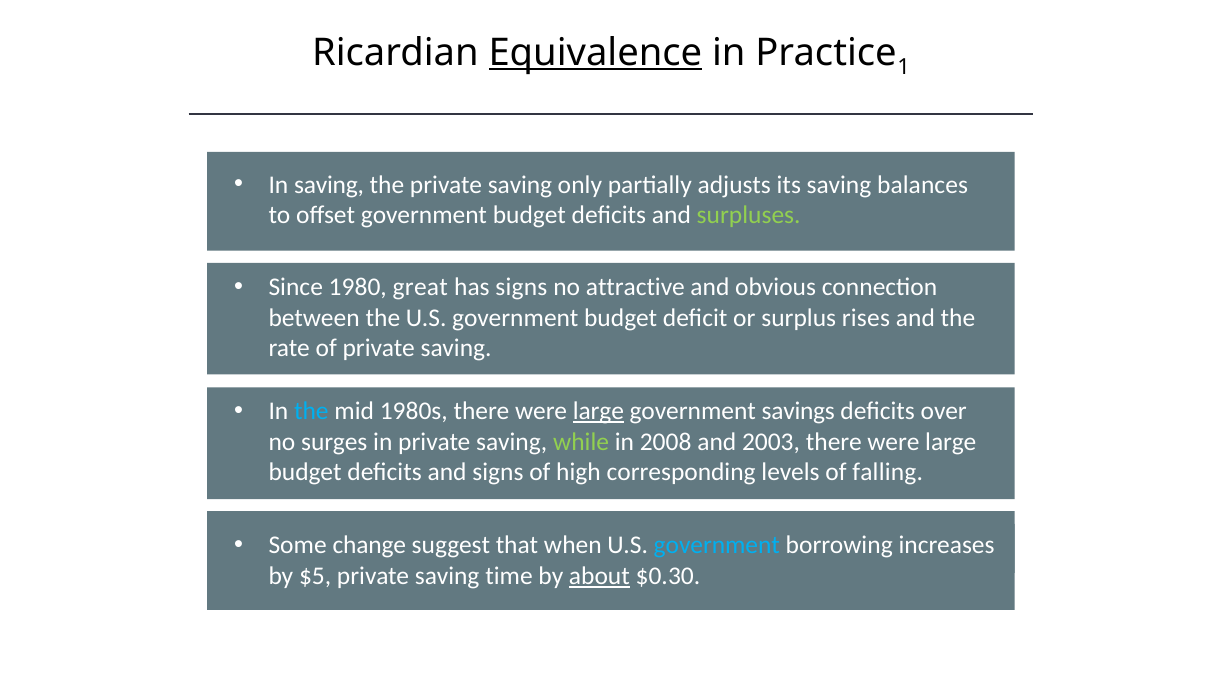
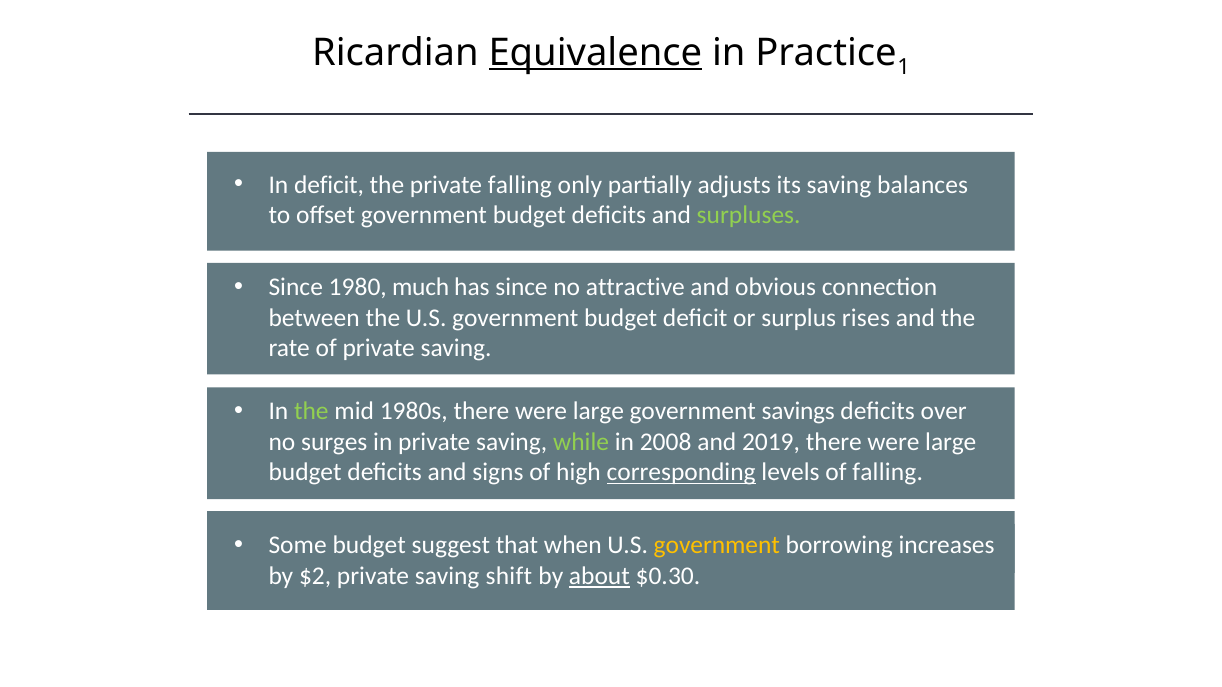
In saving: saving -> deficit (329, 185)
the private saving: saving -> falling (520, 185)
great: great -> much (421, 288)
has signs: signs -> since (522, 288)
the colour: light blue -> light green (311, 411)
large underline: present -> none (598, 411)
2003: 2003 -> 2019 (771, 442)
corresponding underline: none -> present (681, 473)
Some change: change -> budget (369, 546)
government colour: light blue -> yellow (717, 546)
$5: $5 -> $2 (315, 576)
time: time -> shift (509, 576)
